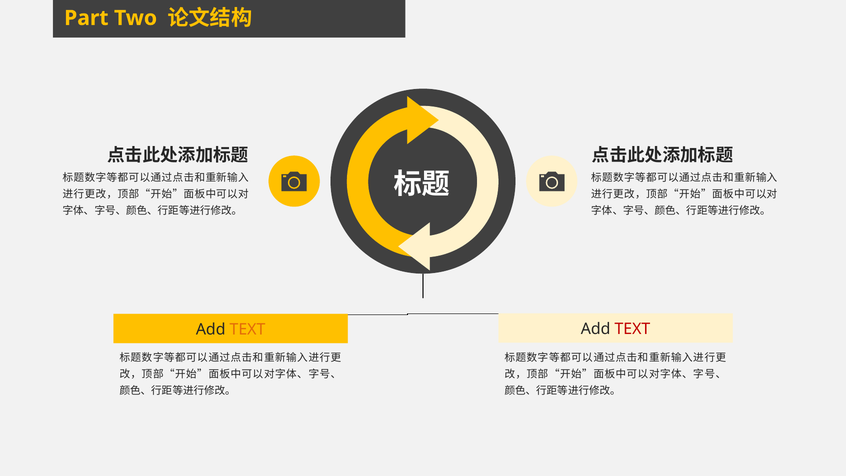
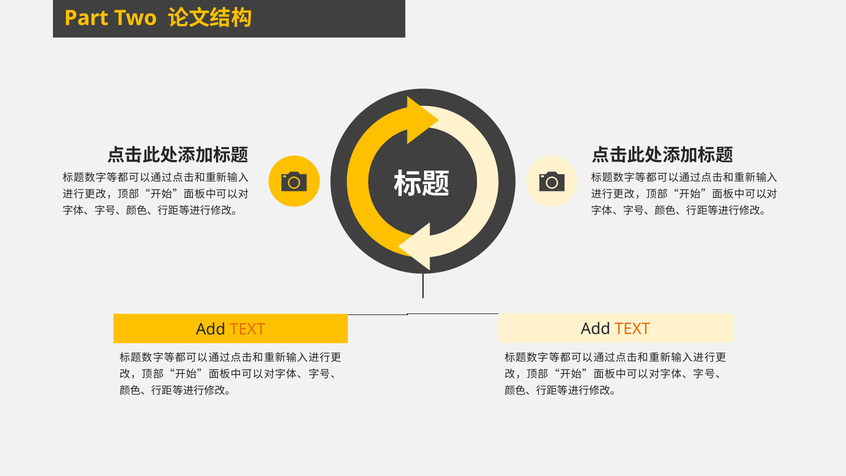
TEXT colour: red -> orange (632, 329)
